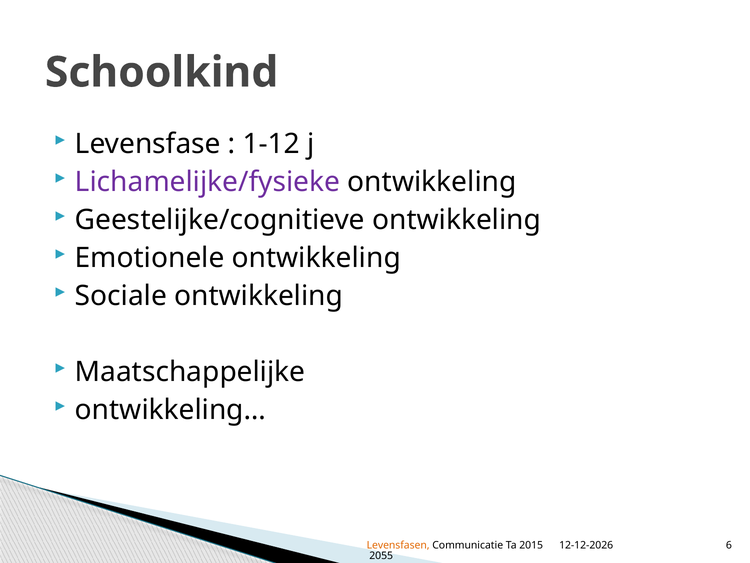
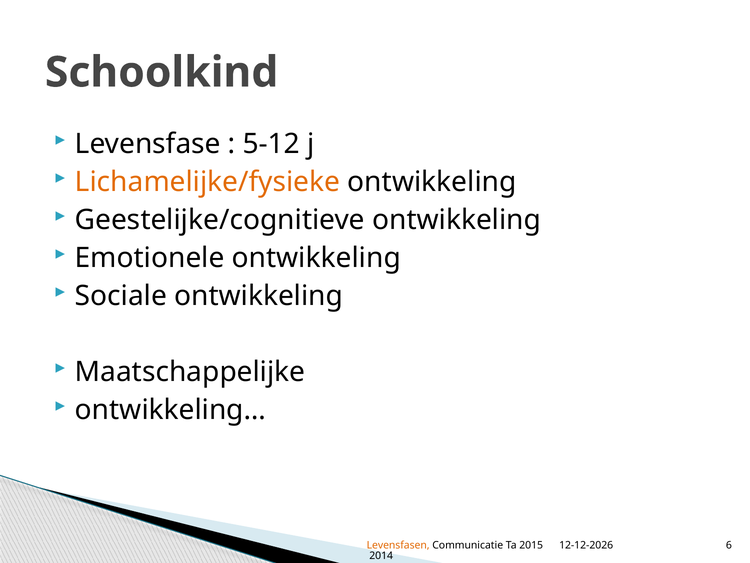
1-12: 1-12 -> 5-12 (271, 144)
Lichamelijke/fysieke colour: purple -> orange (208, 182)
2055: 2055 -> 2014 (381, 555)
